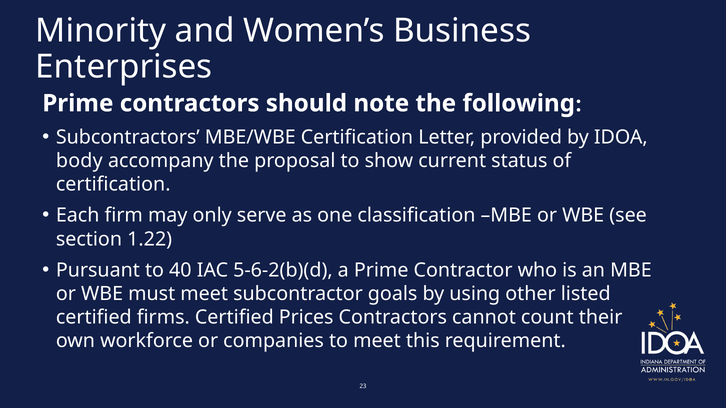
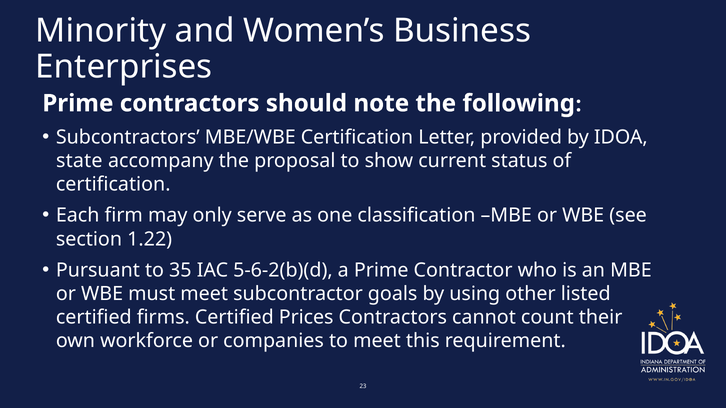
body: body -> state (79, 161)
40: 40 -> 35 (180, 270)
